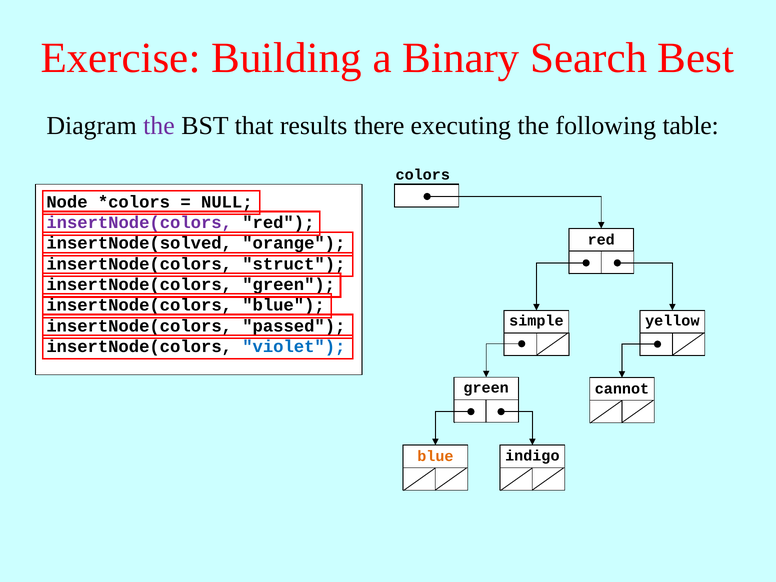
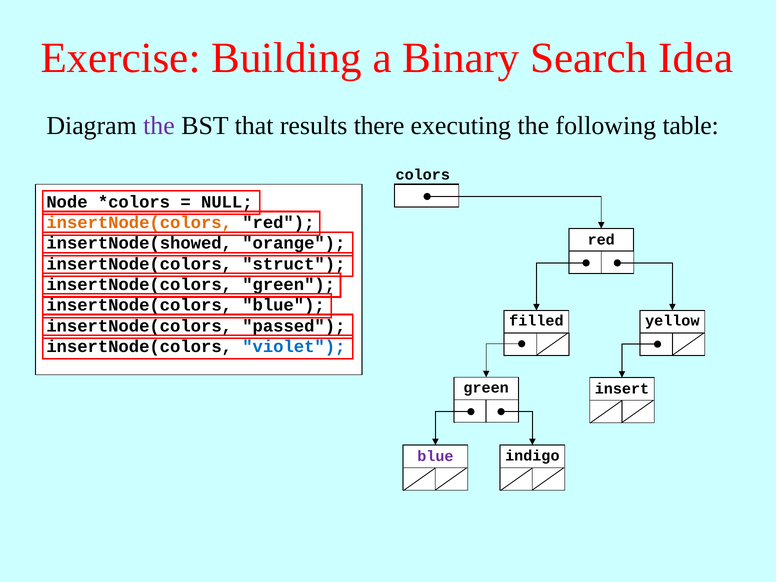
Best: Best -> Idea (696, 58)
insertNode(colors colour: purple -> orange (139, 223)
insertNode(solved: insertNode(solved -> insertNode(showed (139, 243)
simple: simple -> filled (536, 321)
cannot: cannot -> insert (622, 389)
blue colour: orange -> purple (435, 456)
